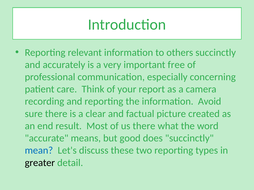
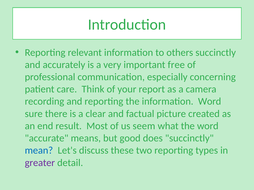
information Avoid: Avoid -> Word (210, 102)
us there: there -> seem (144, 126)
greater colour: black -> purple (40, 163)
